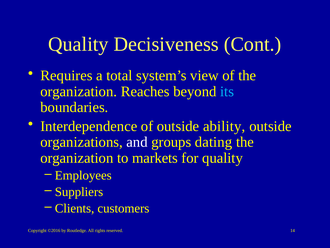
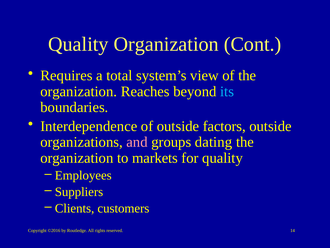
Quality Decisiveness: Decisiveness -> Organization (166, 44)
ability: ability -> factors (224, 126)
and colour: white -> pink (137, 142)
